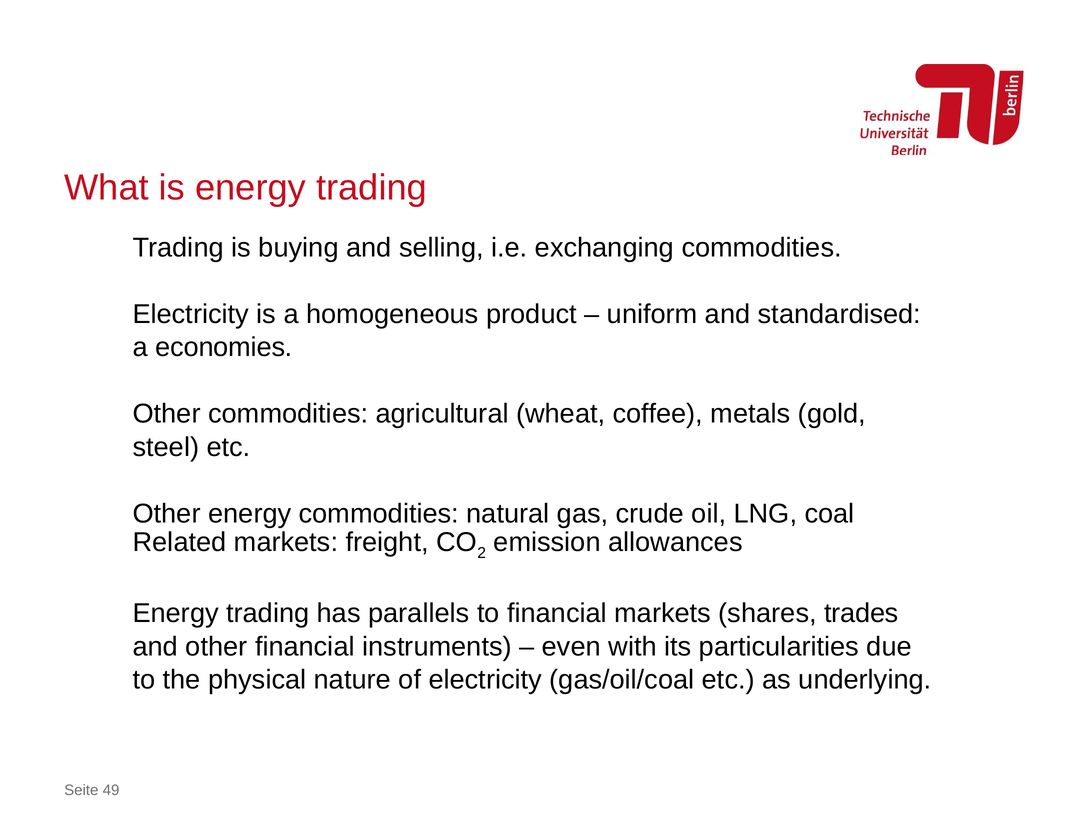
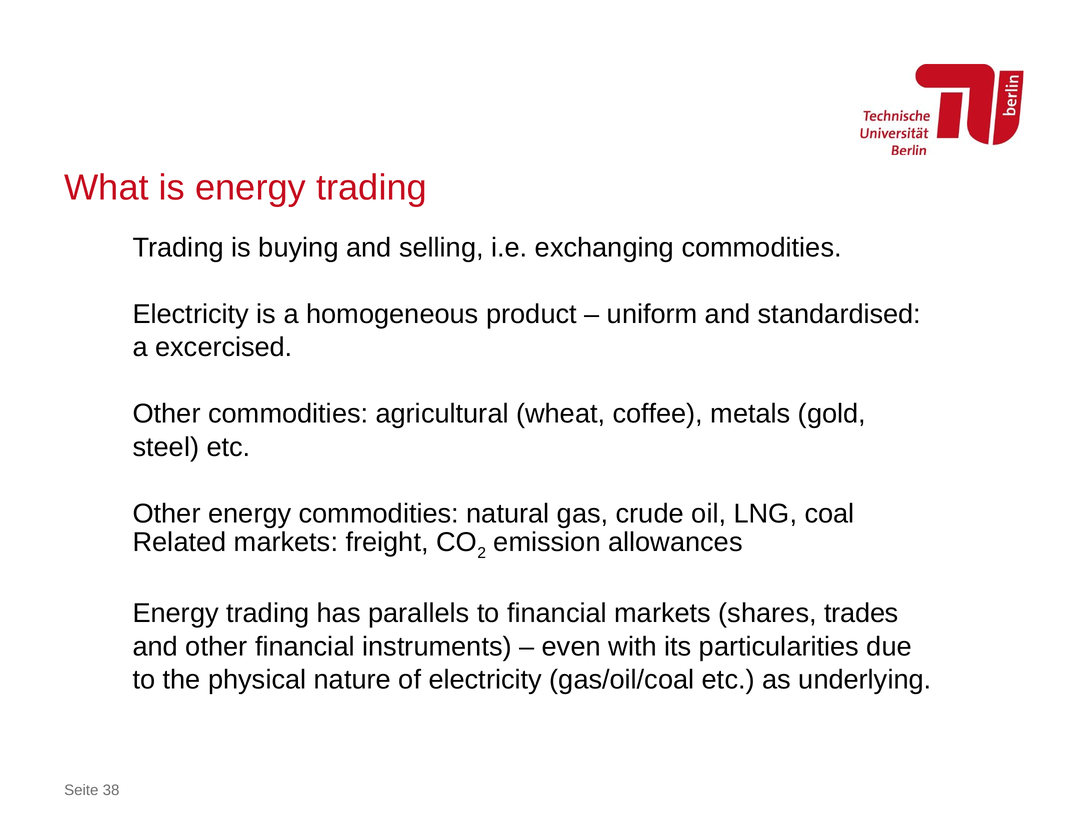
economies: economies -> excercised (224, 347)
49: 49 -> 38 (111, 790)
